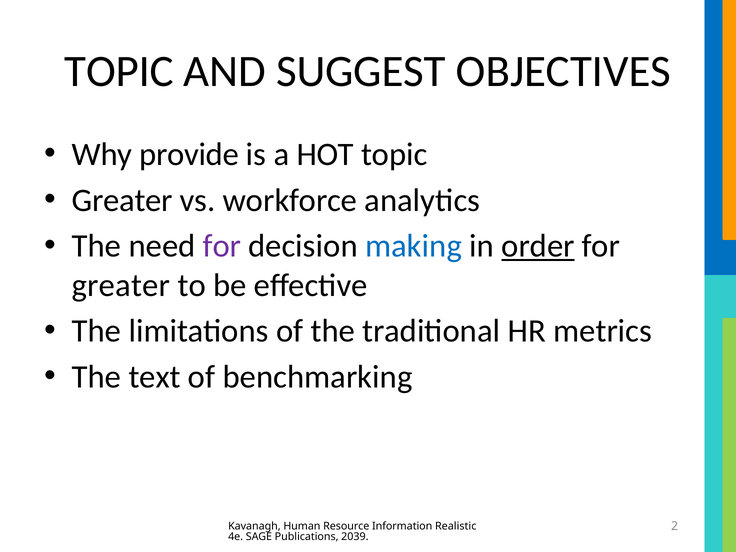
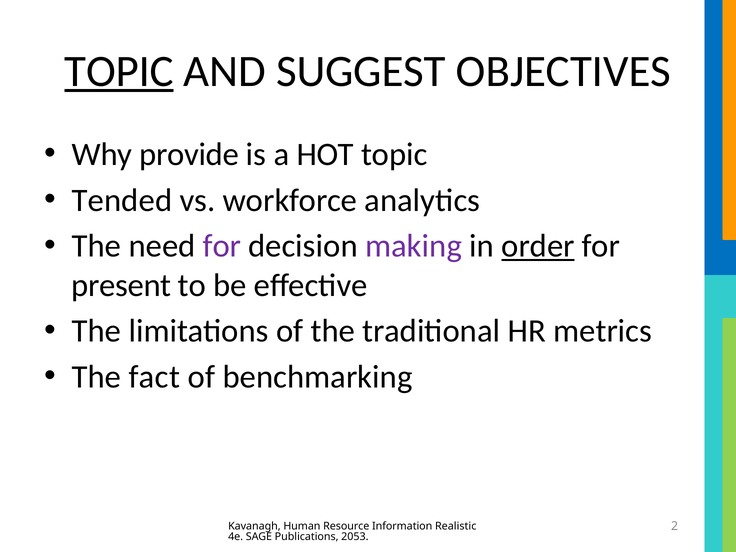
TOPIC underline: none -> present (119, 71)
Greater: Greater -> Tended (122, 200)
making colour: blue -> purple (414, 246)
greater: greater -> present (121, 285)
text: text -> fact (154, 377)
2039: 2039 -> 2053 (355, 537)
